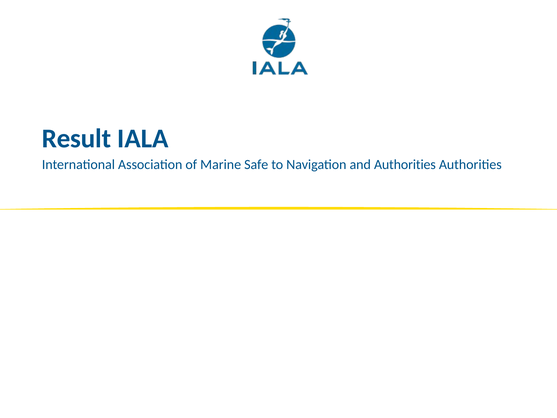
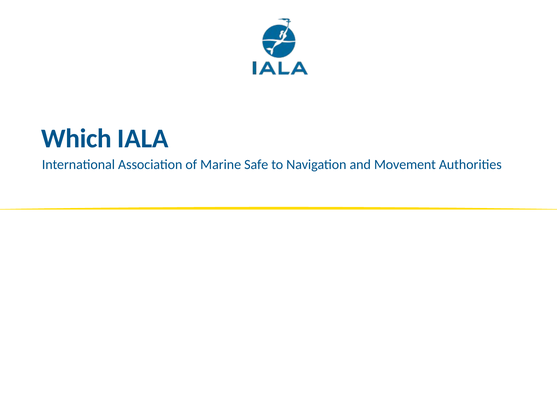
Result: Result -> Which (77, 139)
and Authorities: Authorities -> Movement (405, 165)
